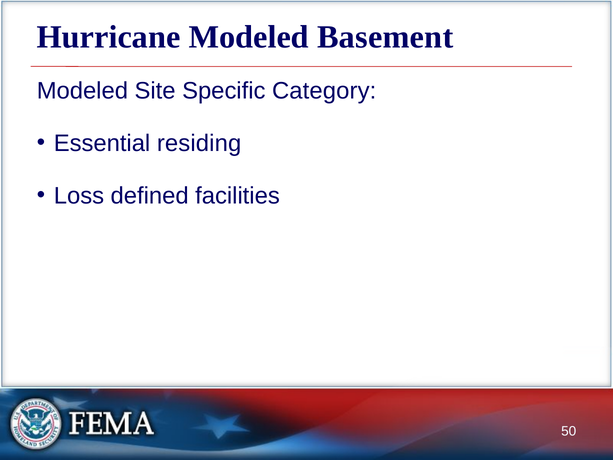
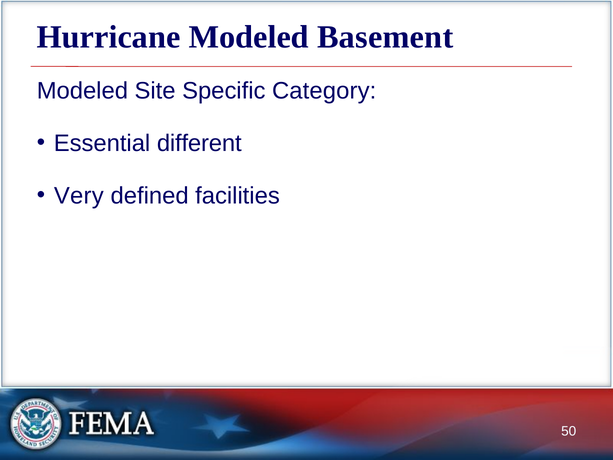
residing: residing -> different (199, 143)
Loss: Loss -> Very (79, 196)
